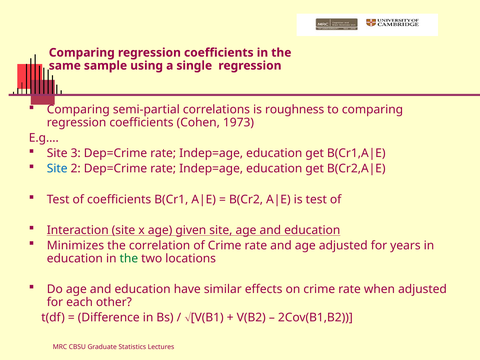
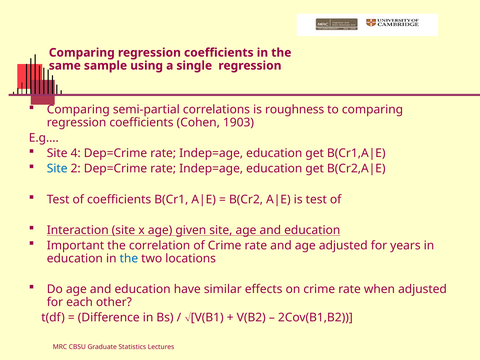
1973: 1973 -> 1903 (238, 123)
3: 3 -> 4 (76, 153)
Minimizes: Minimizes -> Important (75, 245)
the colour: green -> blue (129, 258)
